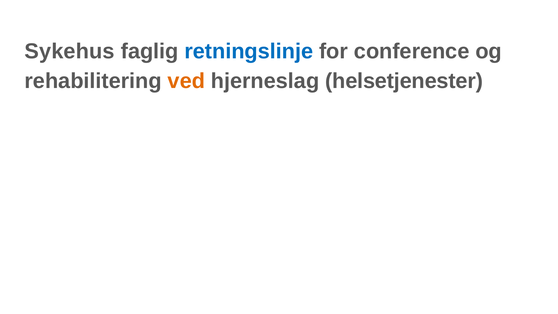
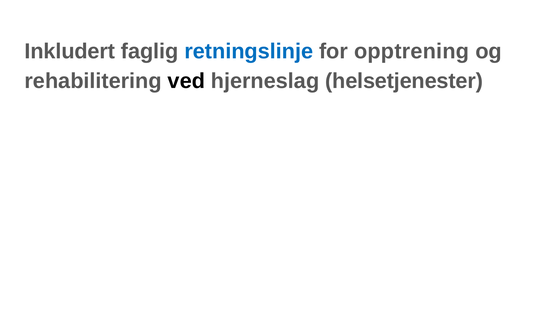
Sykehus: Sykehus -> Inkludert (70, 51)
conference: conference -> opptrening (412, 51)
ved colour: orange -> black (186, 81)
